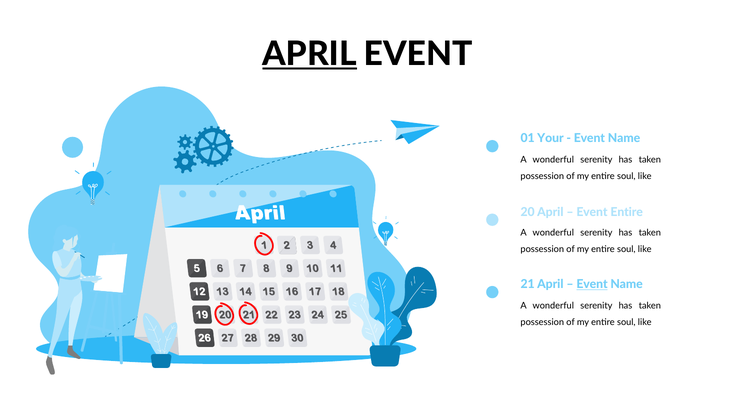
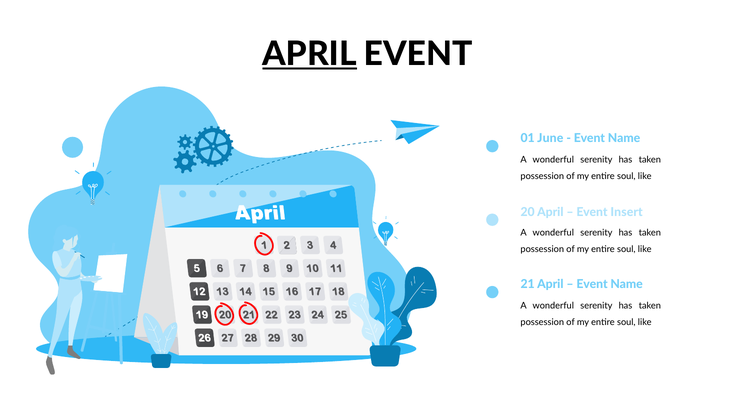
Your: Your -> June (550, 138)
Event Entire: Entire -> Insert (627, 212)
Event underline: present -> none (592, 284)
